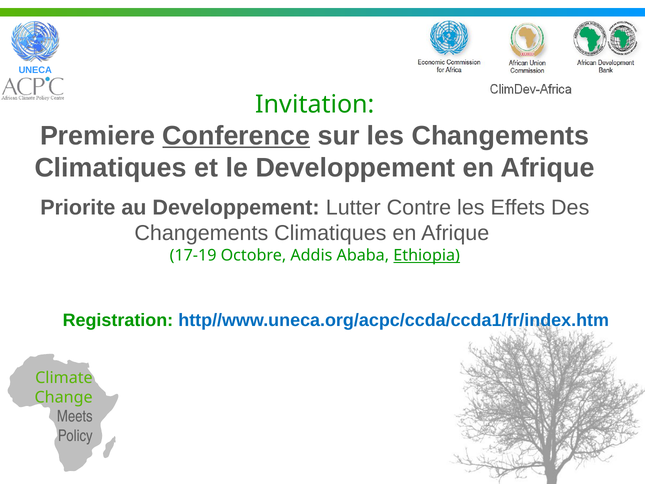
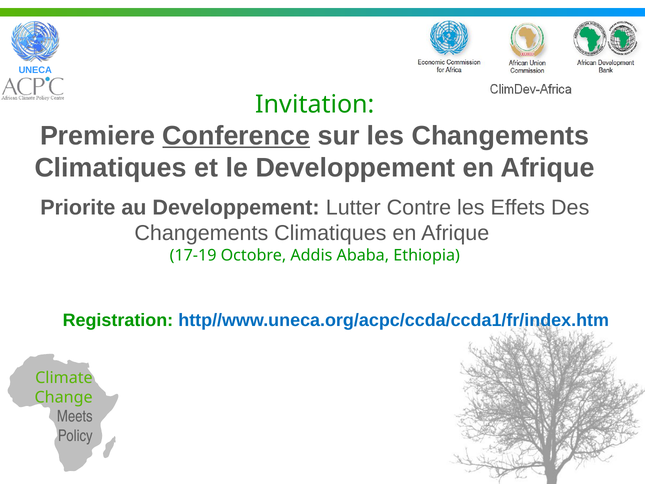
Ethiopia underline: present -> none (427, 255)
